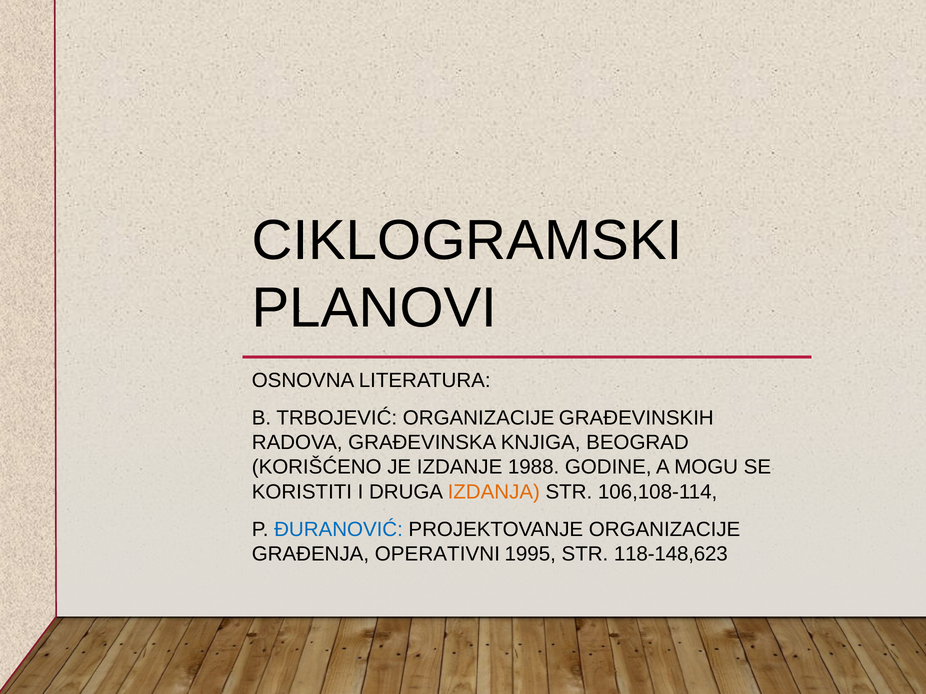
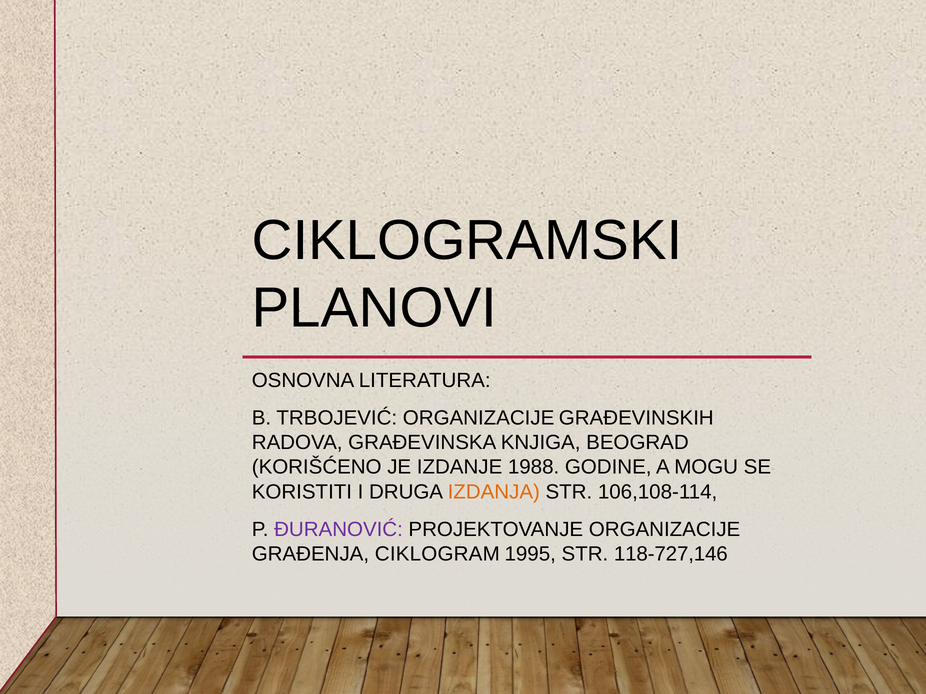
ĐURANOVIĆ colour: blue -> purple (339, 530)
OPERATIVNI: OPERATIVNI -> CIKLOGRAM (437, 554)
118-148,623: 118-148,623 -> 118-727,146 (671, 554)
